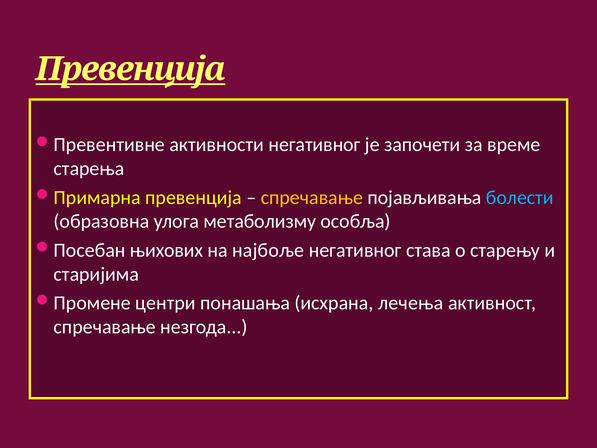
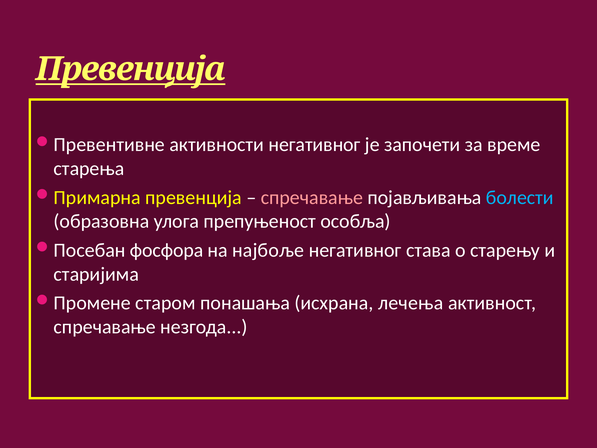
спречавање colour: yellow -> pink (312, 197)
метаболизму: метаболизму -> препуњеност (260, 221)
њихових: њихових -> фосфора (167, 250)
центри: центри -> старом (165, 303)
